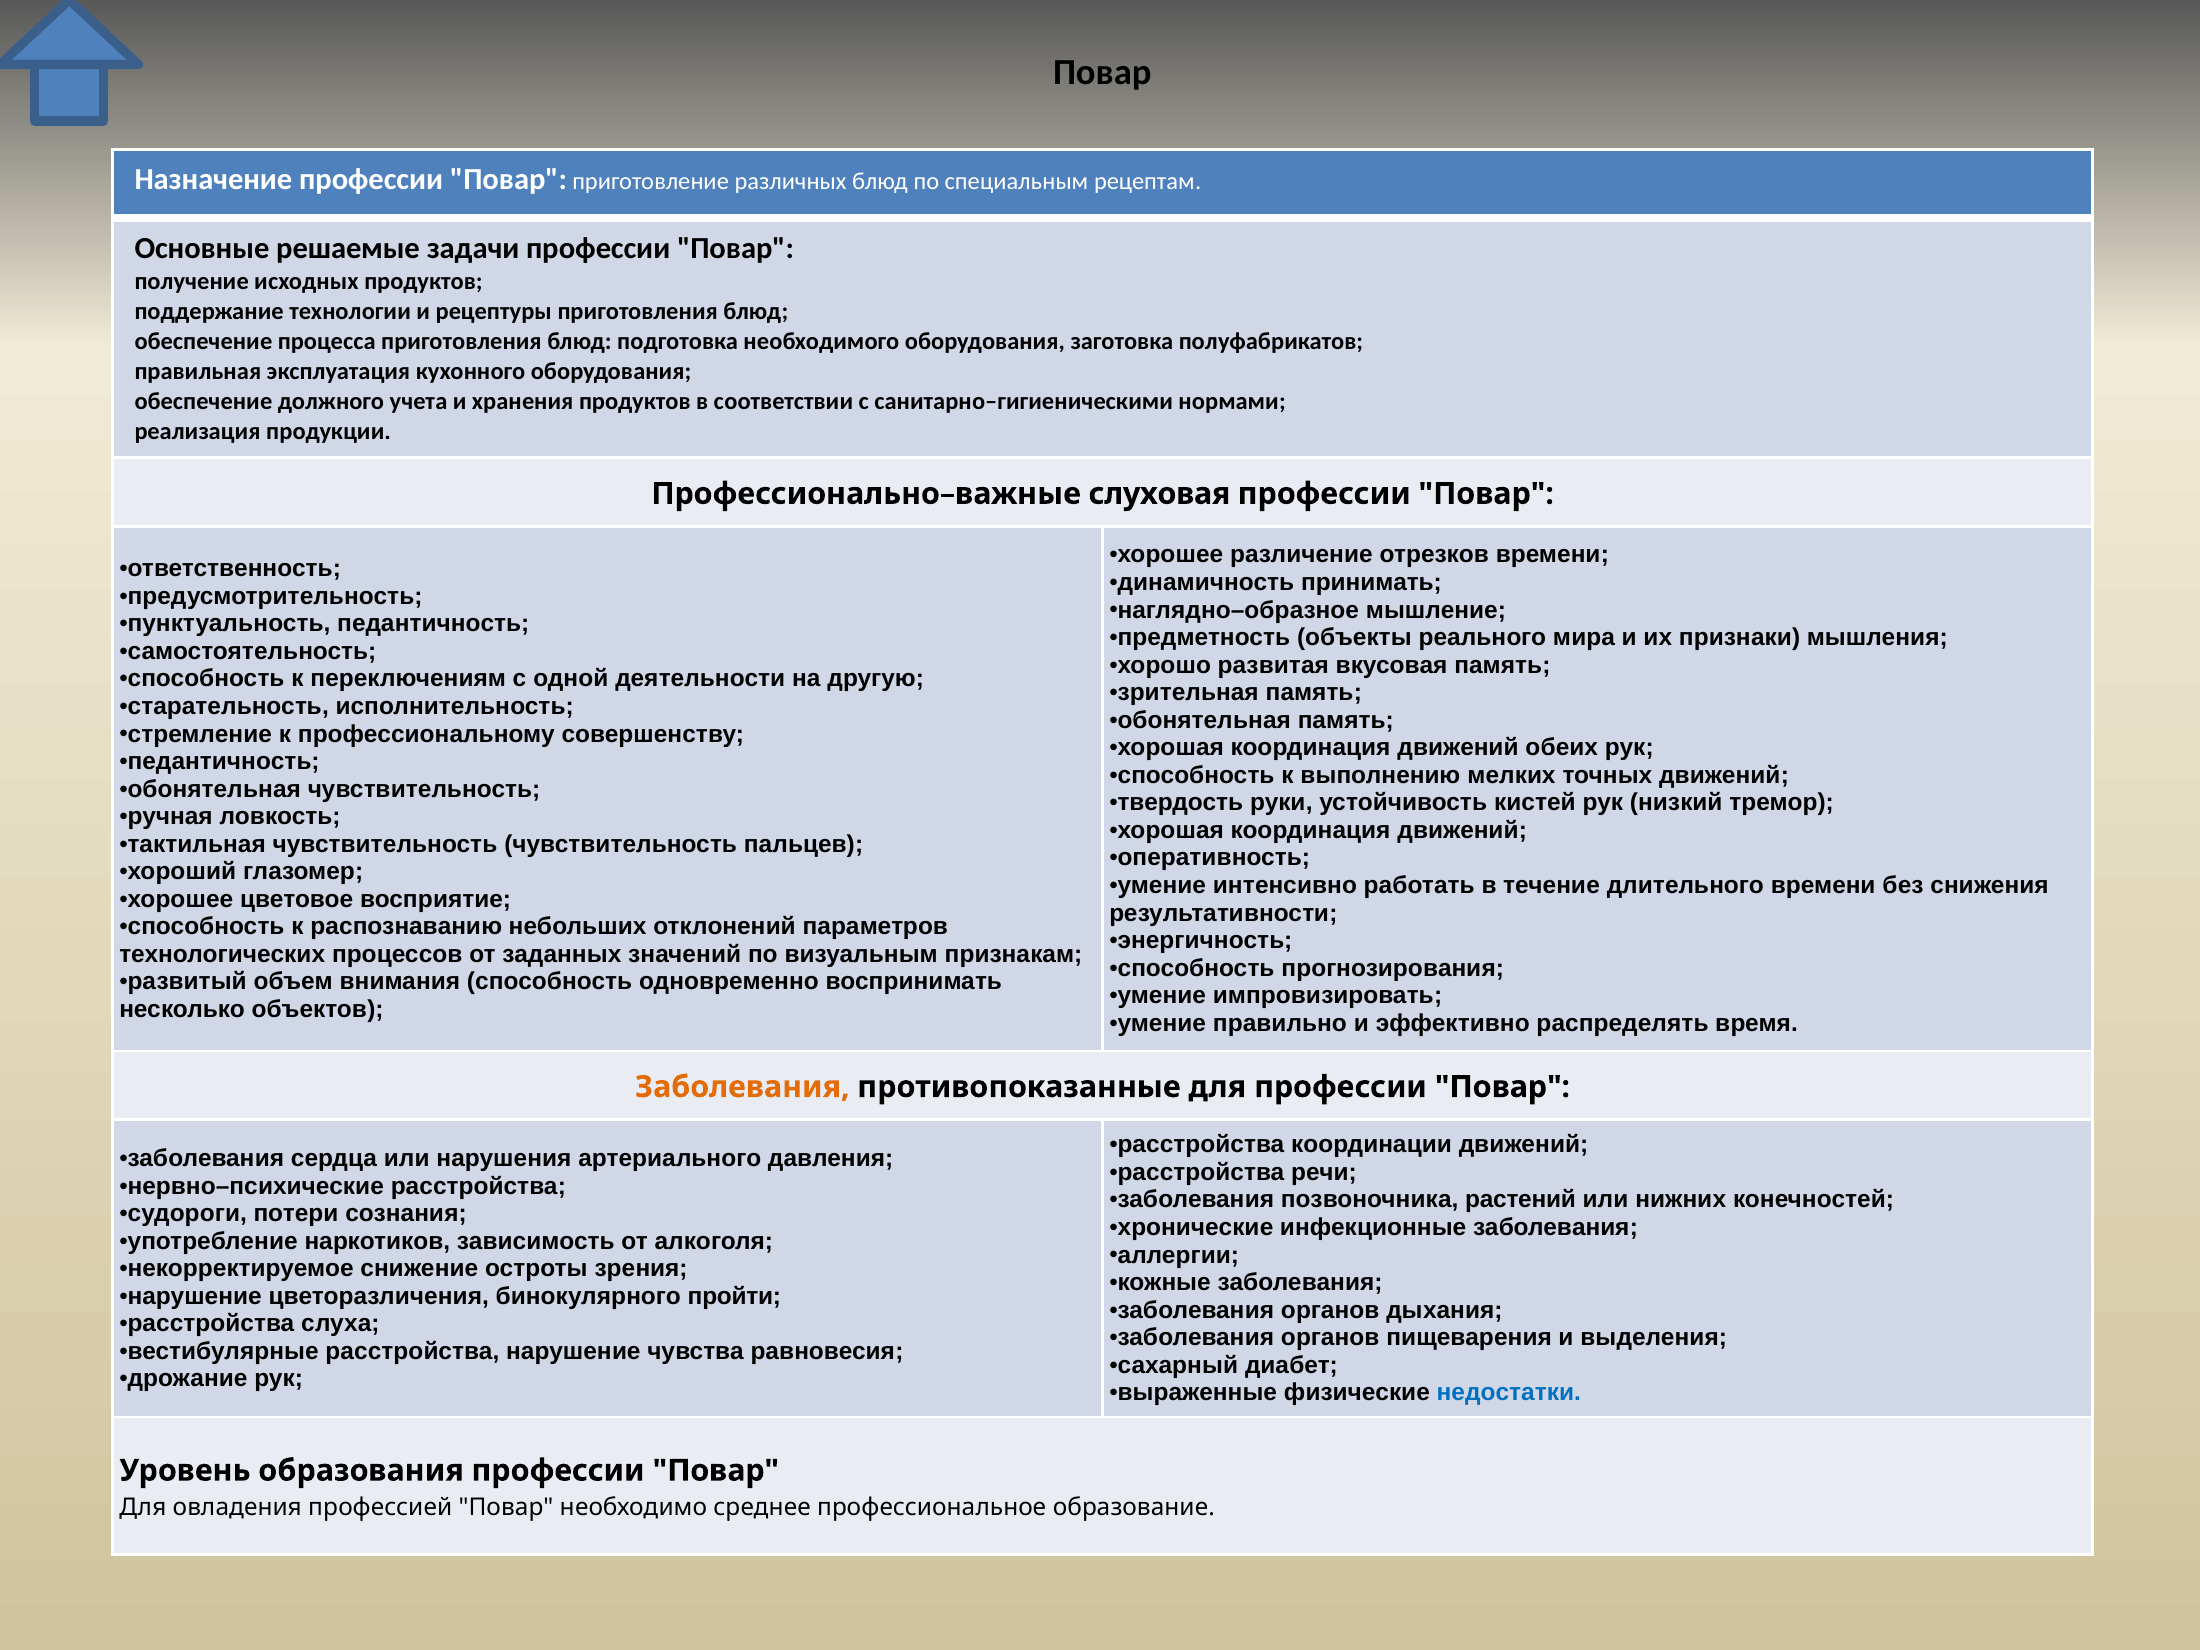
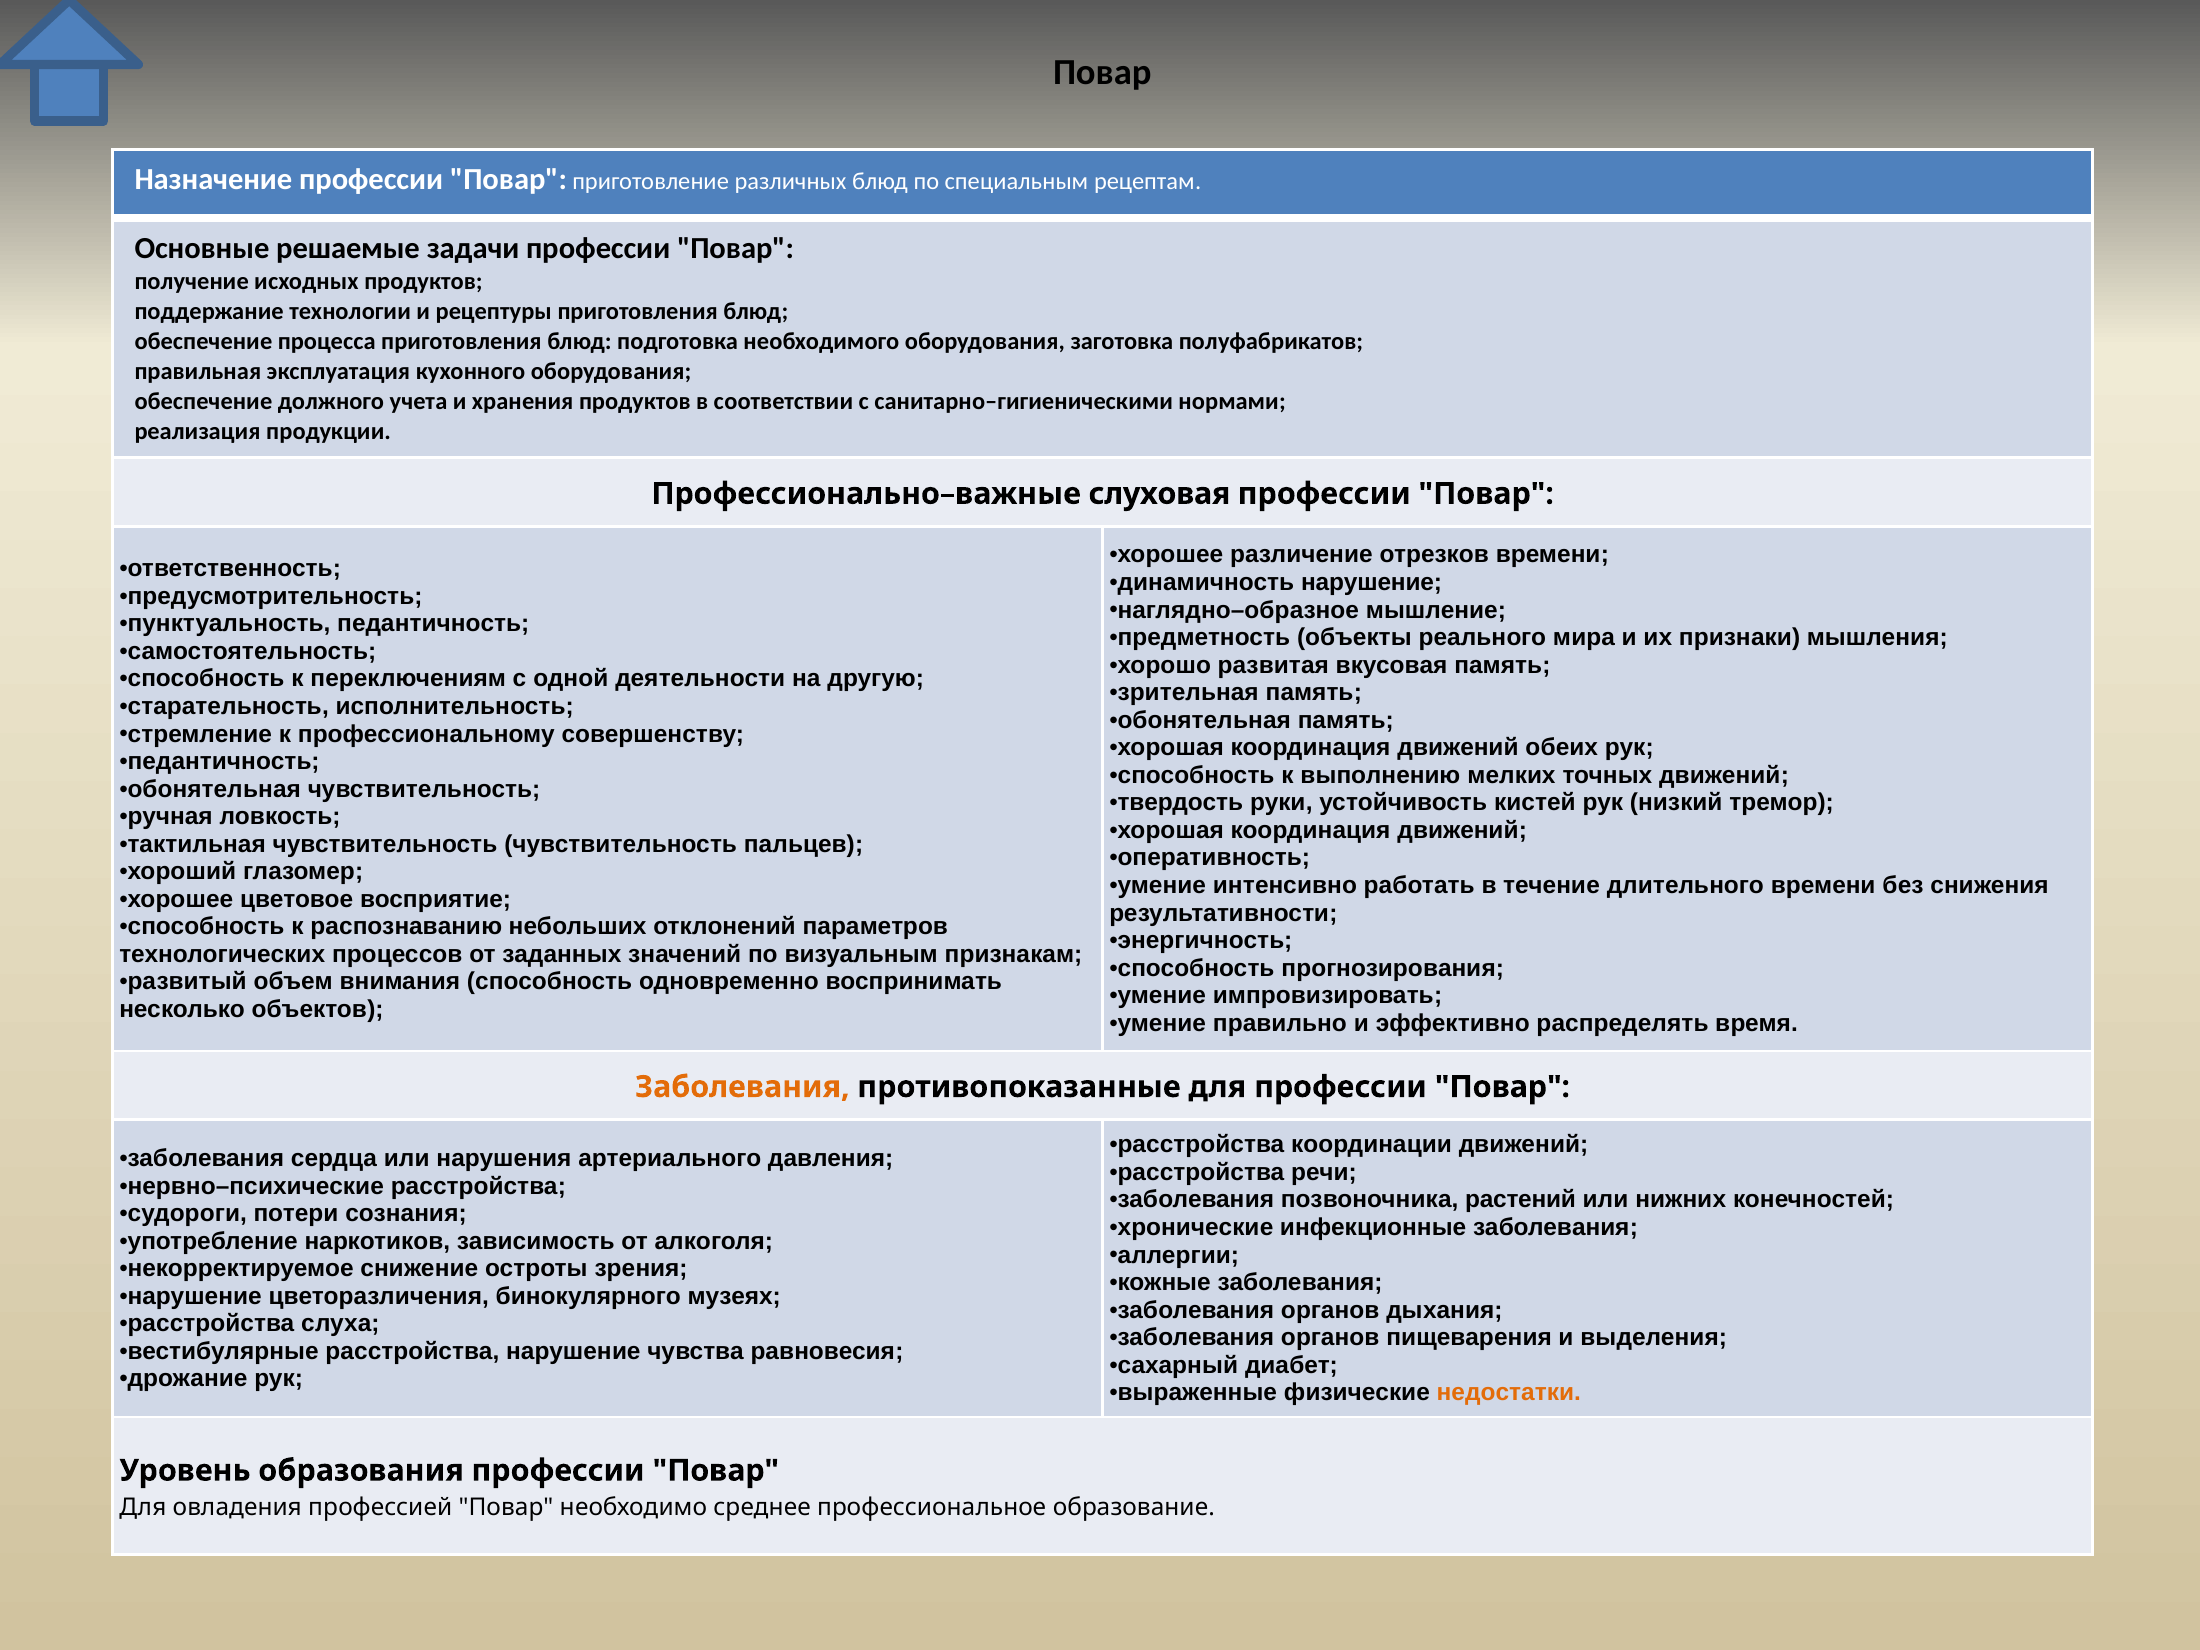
динамичность принимать: принимать -> нарушение (1372, 582)
пройти: пройти -> музеях (734, 1296)
недостатки colour: blue -> orange (1509, 1393)
